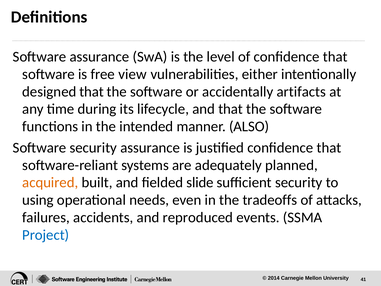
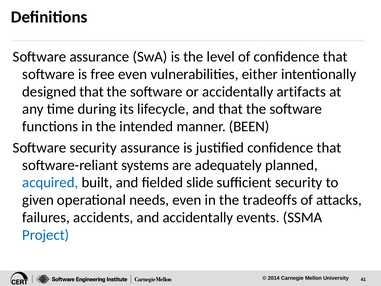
free view: view -> even (133, 74)
ALSO: ALSO -> BEEN (249, 126)
acquired colour: orange -> blue (50, 182)
using: using -> given (38, 200)
and reproduced: reproduced -> accidentally (198, 217)
